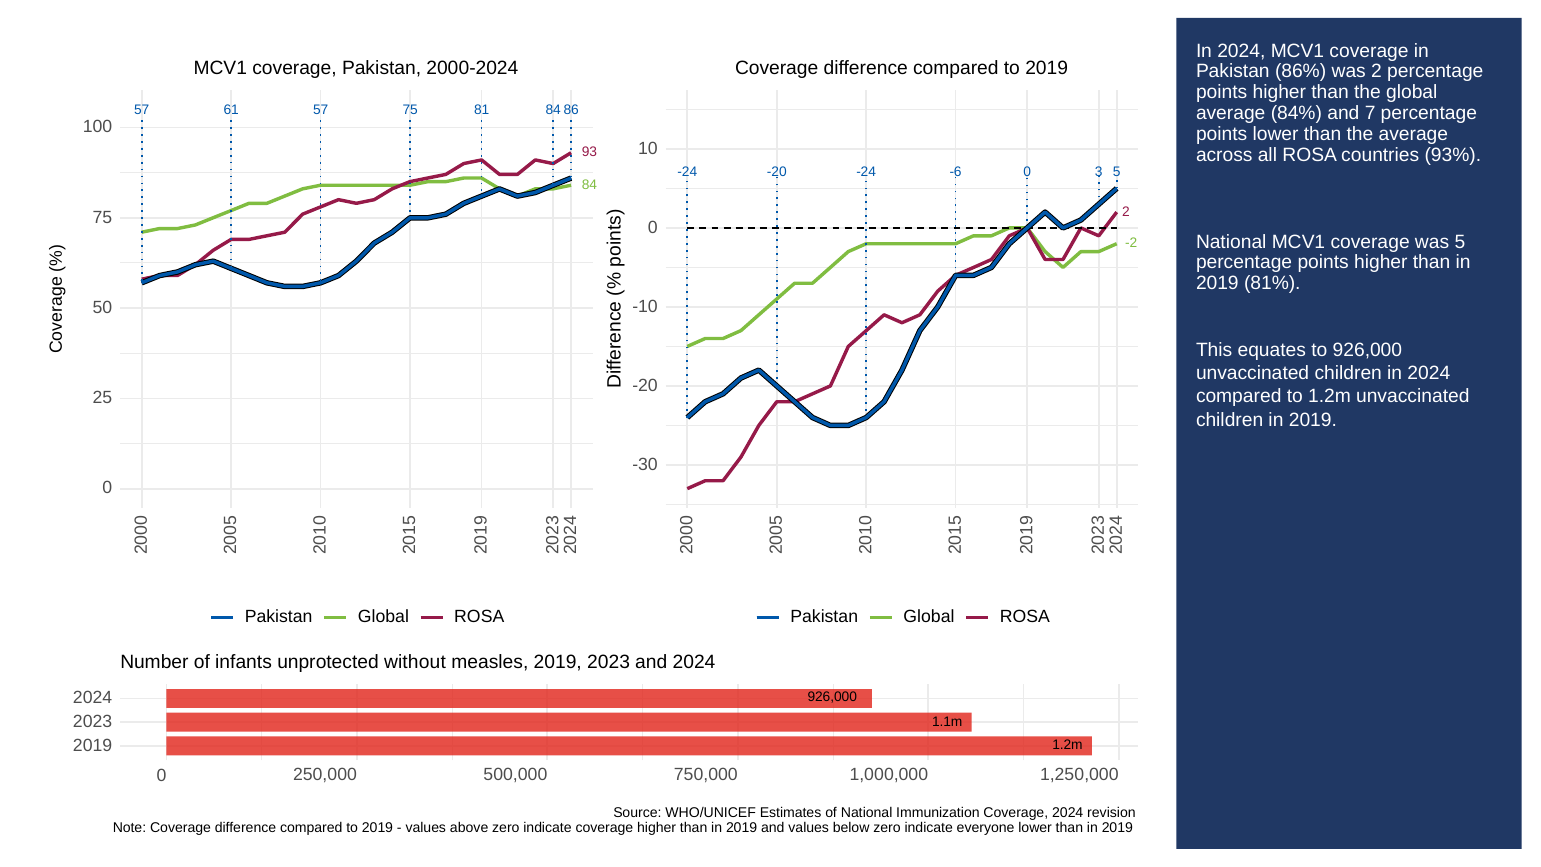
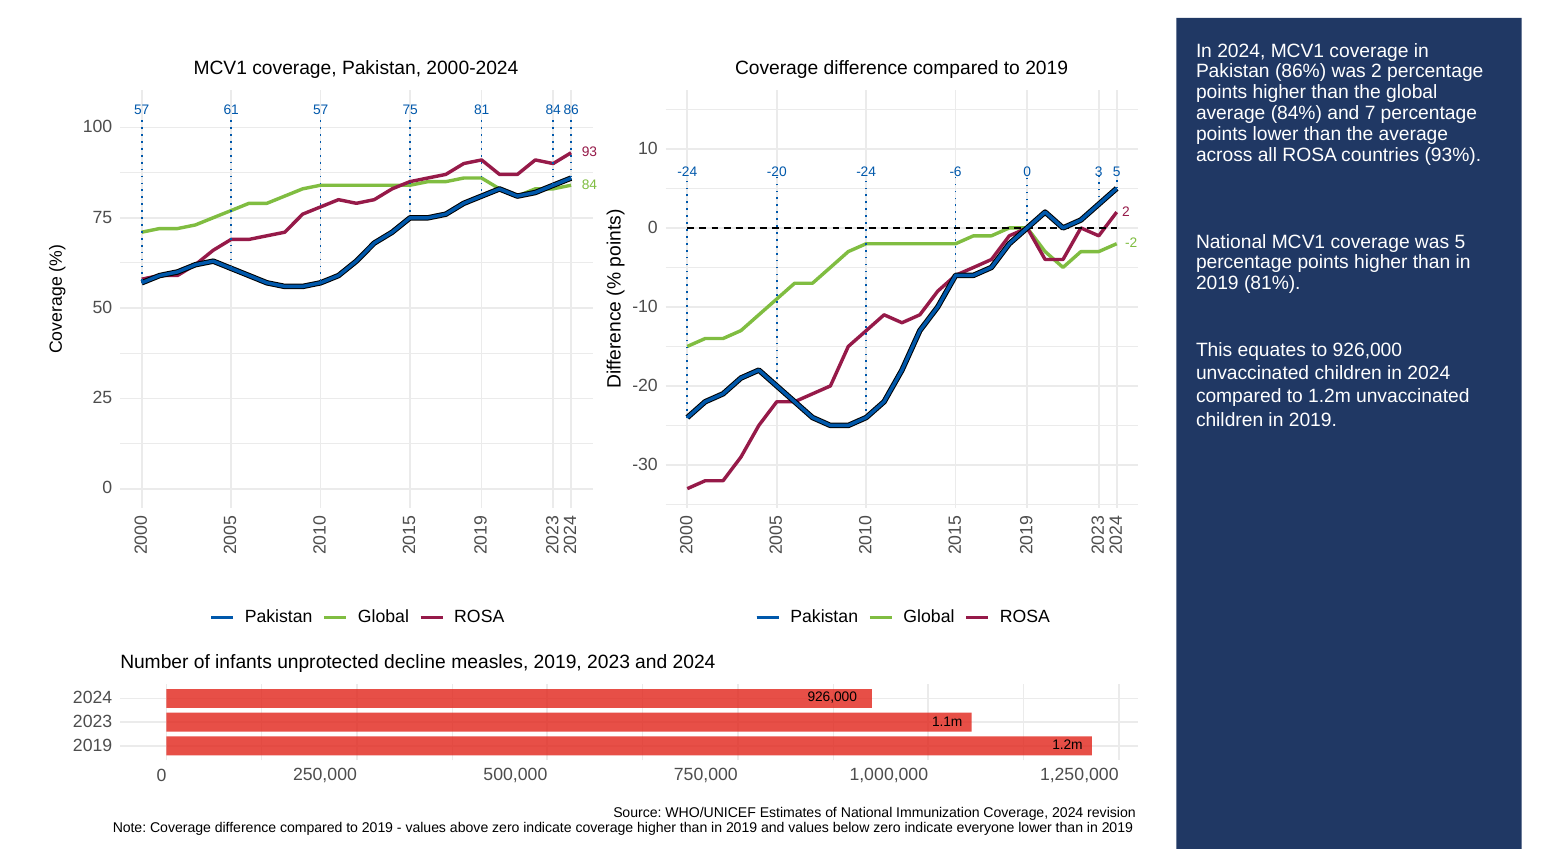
without: without -> decline (415, 662)
